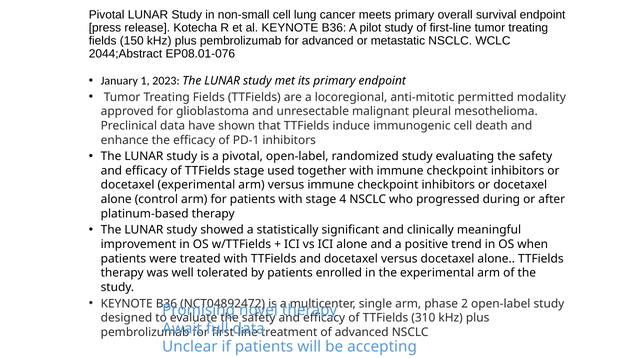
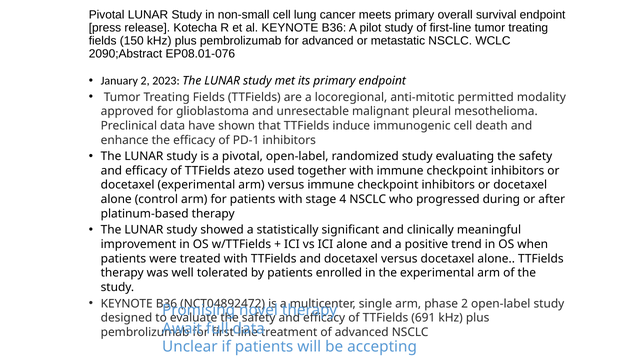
2044;Abstract: 2044;Abstract -> 2090;Abstract (125, 54)
January 1: 1 -> 2 (145, 81)
TTFields stage: stage -> atezo (249, 171)
310: 310 -> 691 (423, 318)
